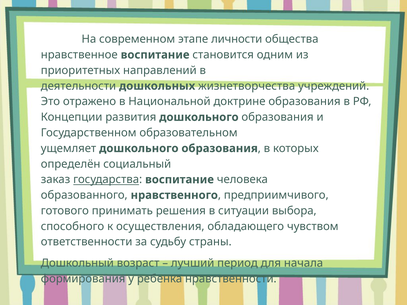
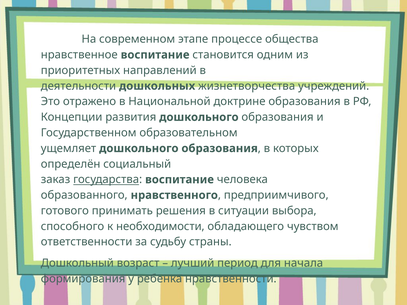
личности: личности -> процессе (237, 39)
осуществления: осуществления -> необходимости (160, 227)
